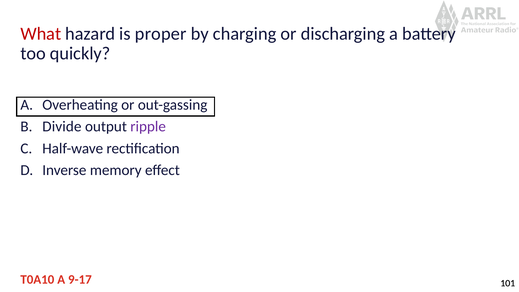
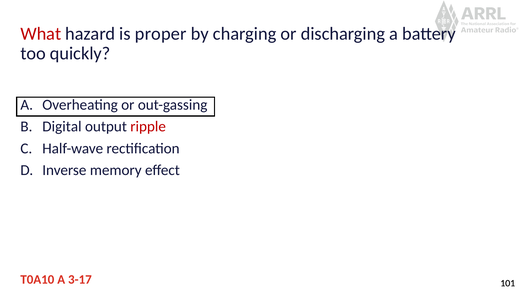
Divide: Divide -> Digital (62, 127)
ripple colour: purple -> red (148, 127)
9-17: 9-17 -> 3-17 (80, 280)
